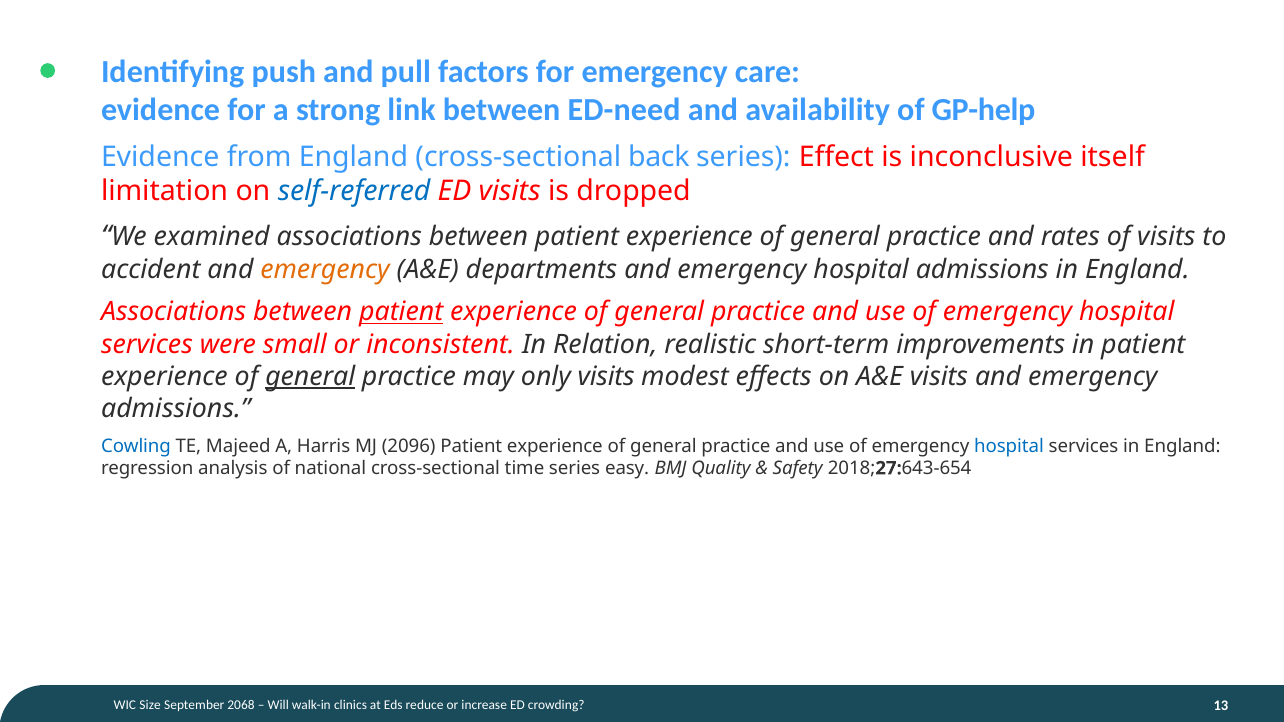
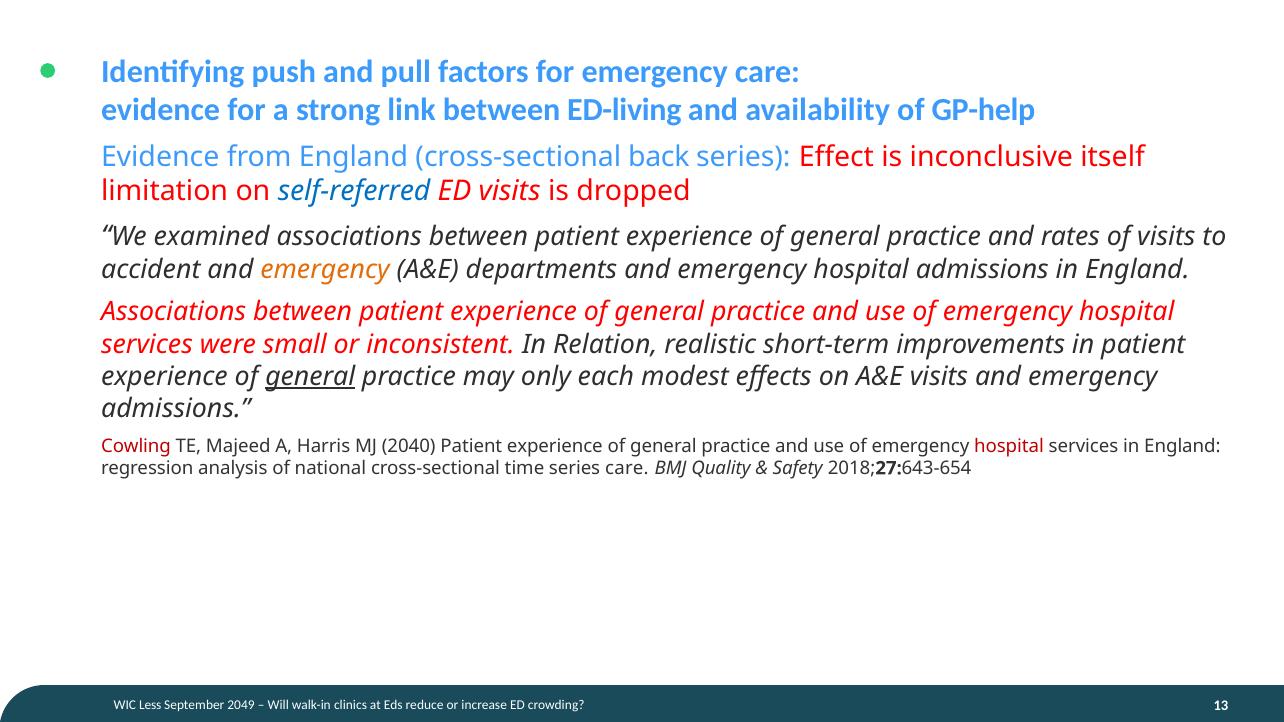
ED-need: ED-need -> ED-living (624, 110)
patient underline: present -> none (401, 312)
only visits: visits -> each (606, 376)
Cowling colour: blue -> red (136, 446)
2096: 2096 -> 2040 (409, 446)
hospital colour: blue -> red (1009, 446)
series easy: easy -> care (627, 468)
Size: Size -> Less (150, 705)
2068: 2068 -> 2049 (241, 705)
